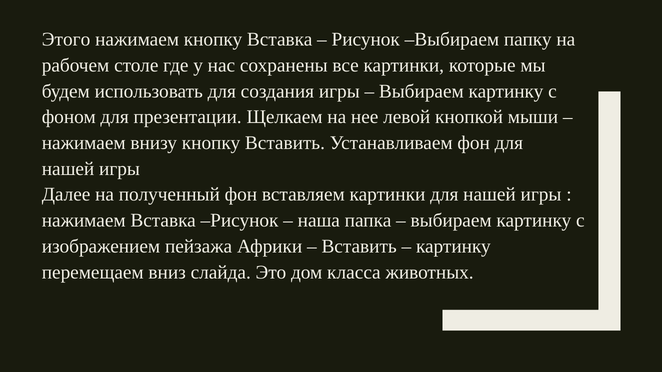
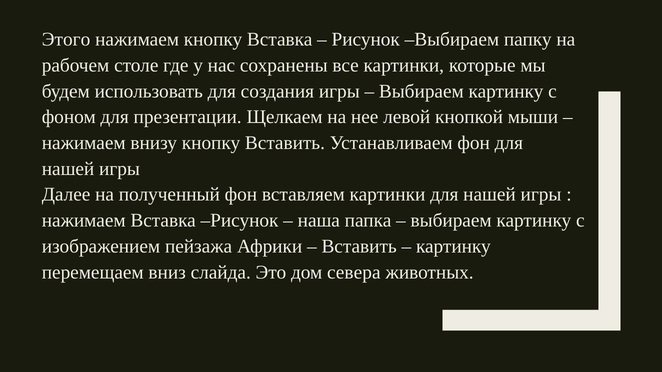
класса: класса -> севера (354, 272)
